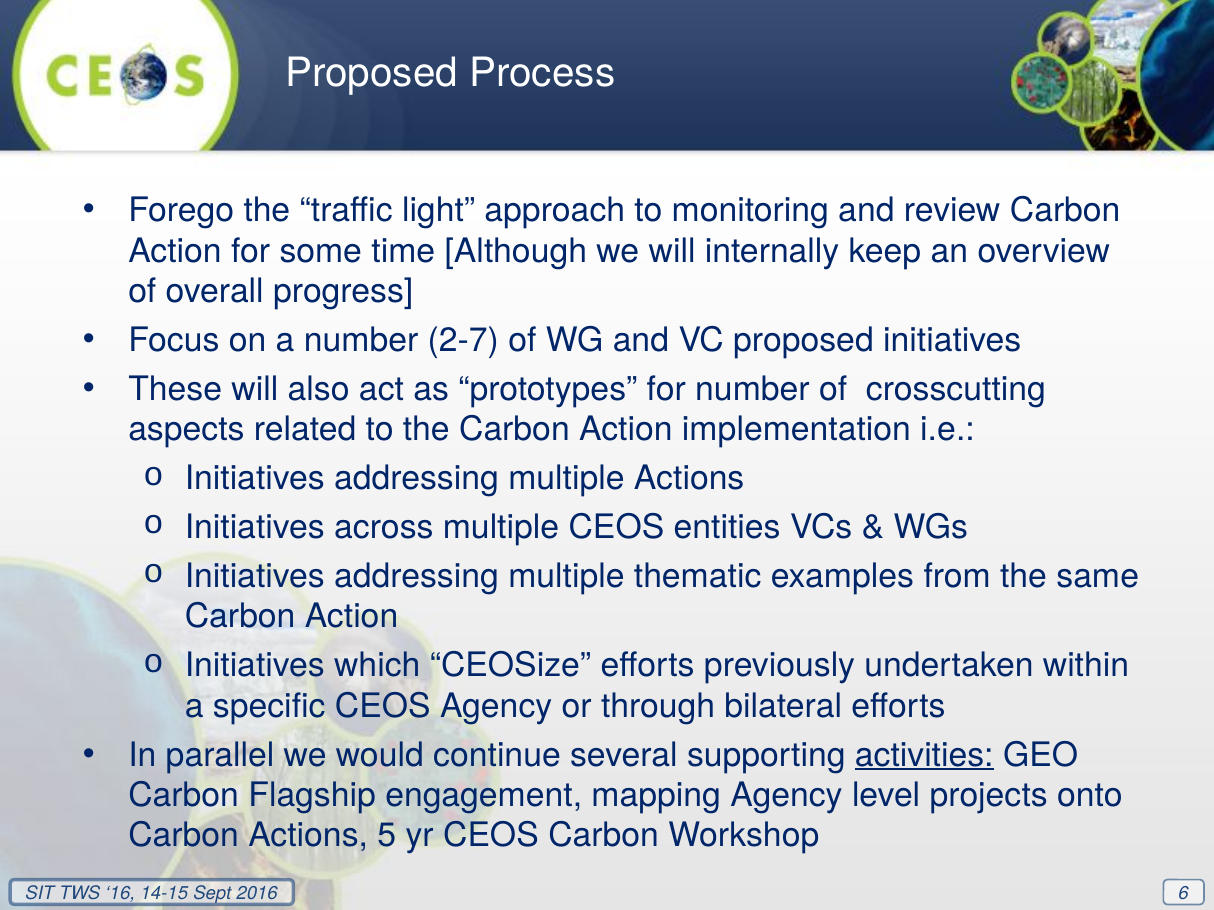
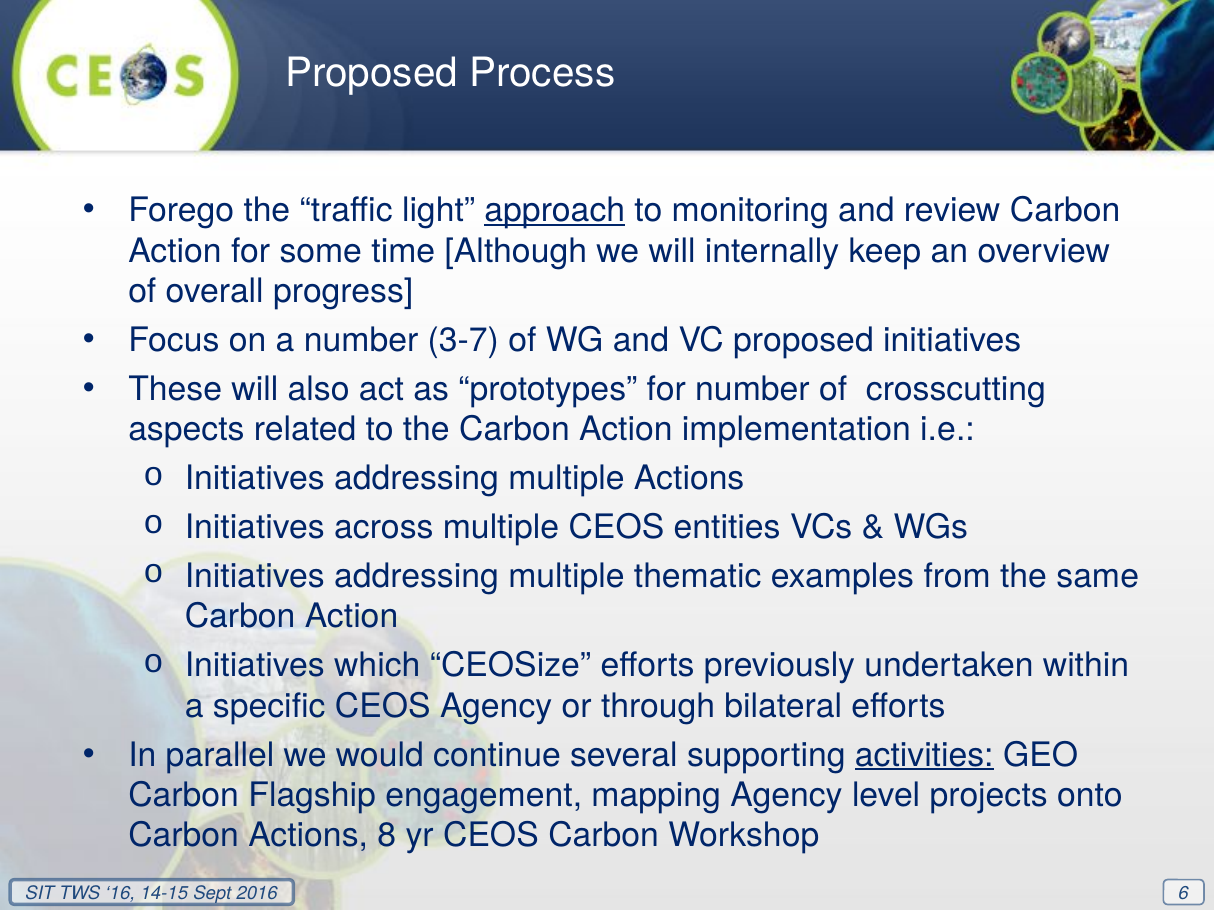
approach underline: none -> present (555, 211)
2-7: 2-7 -> 3-7 (463, 341)
5: 5 -> 8 (387, 836)
